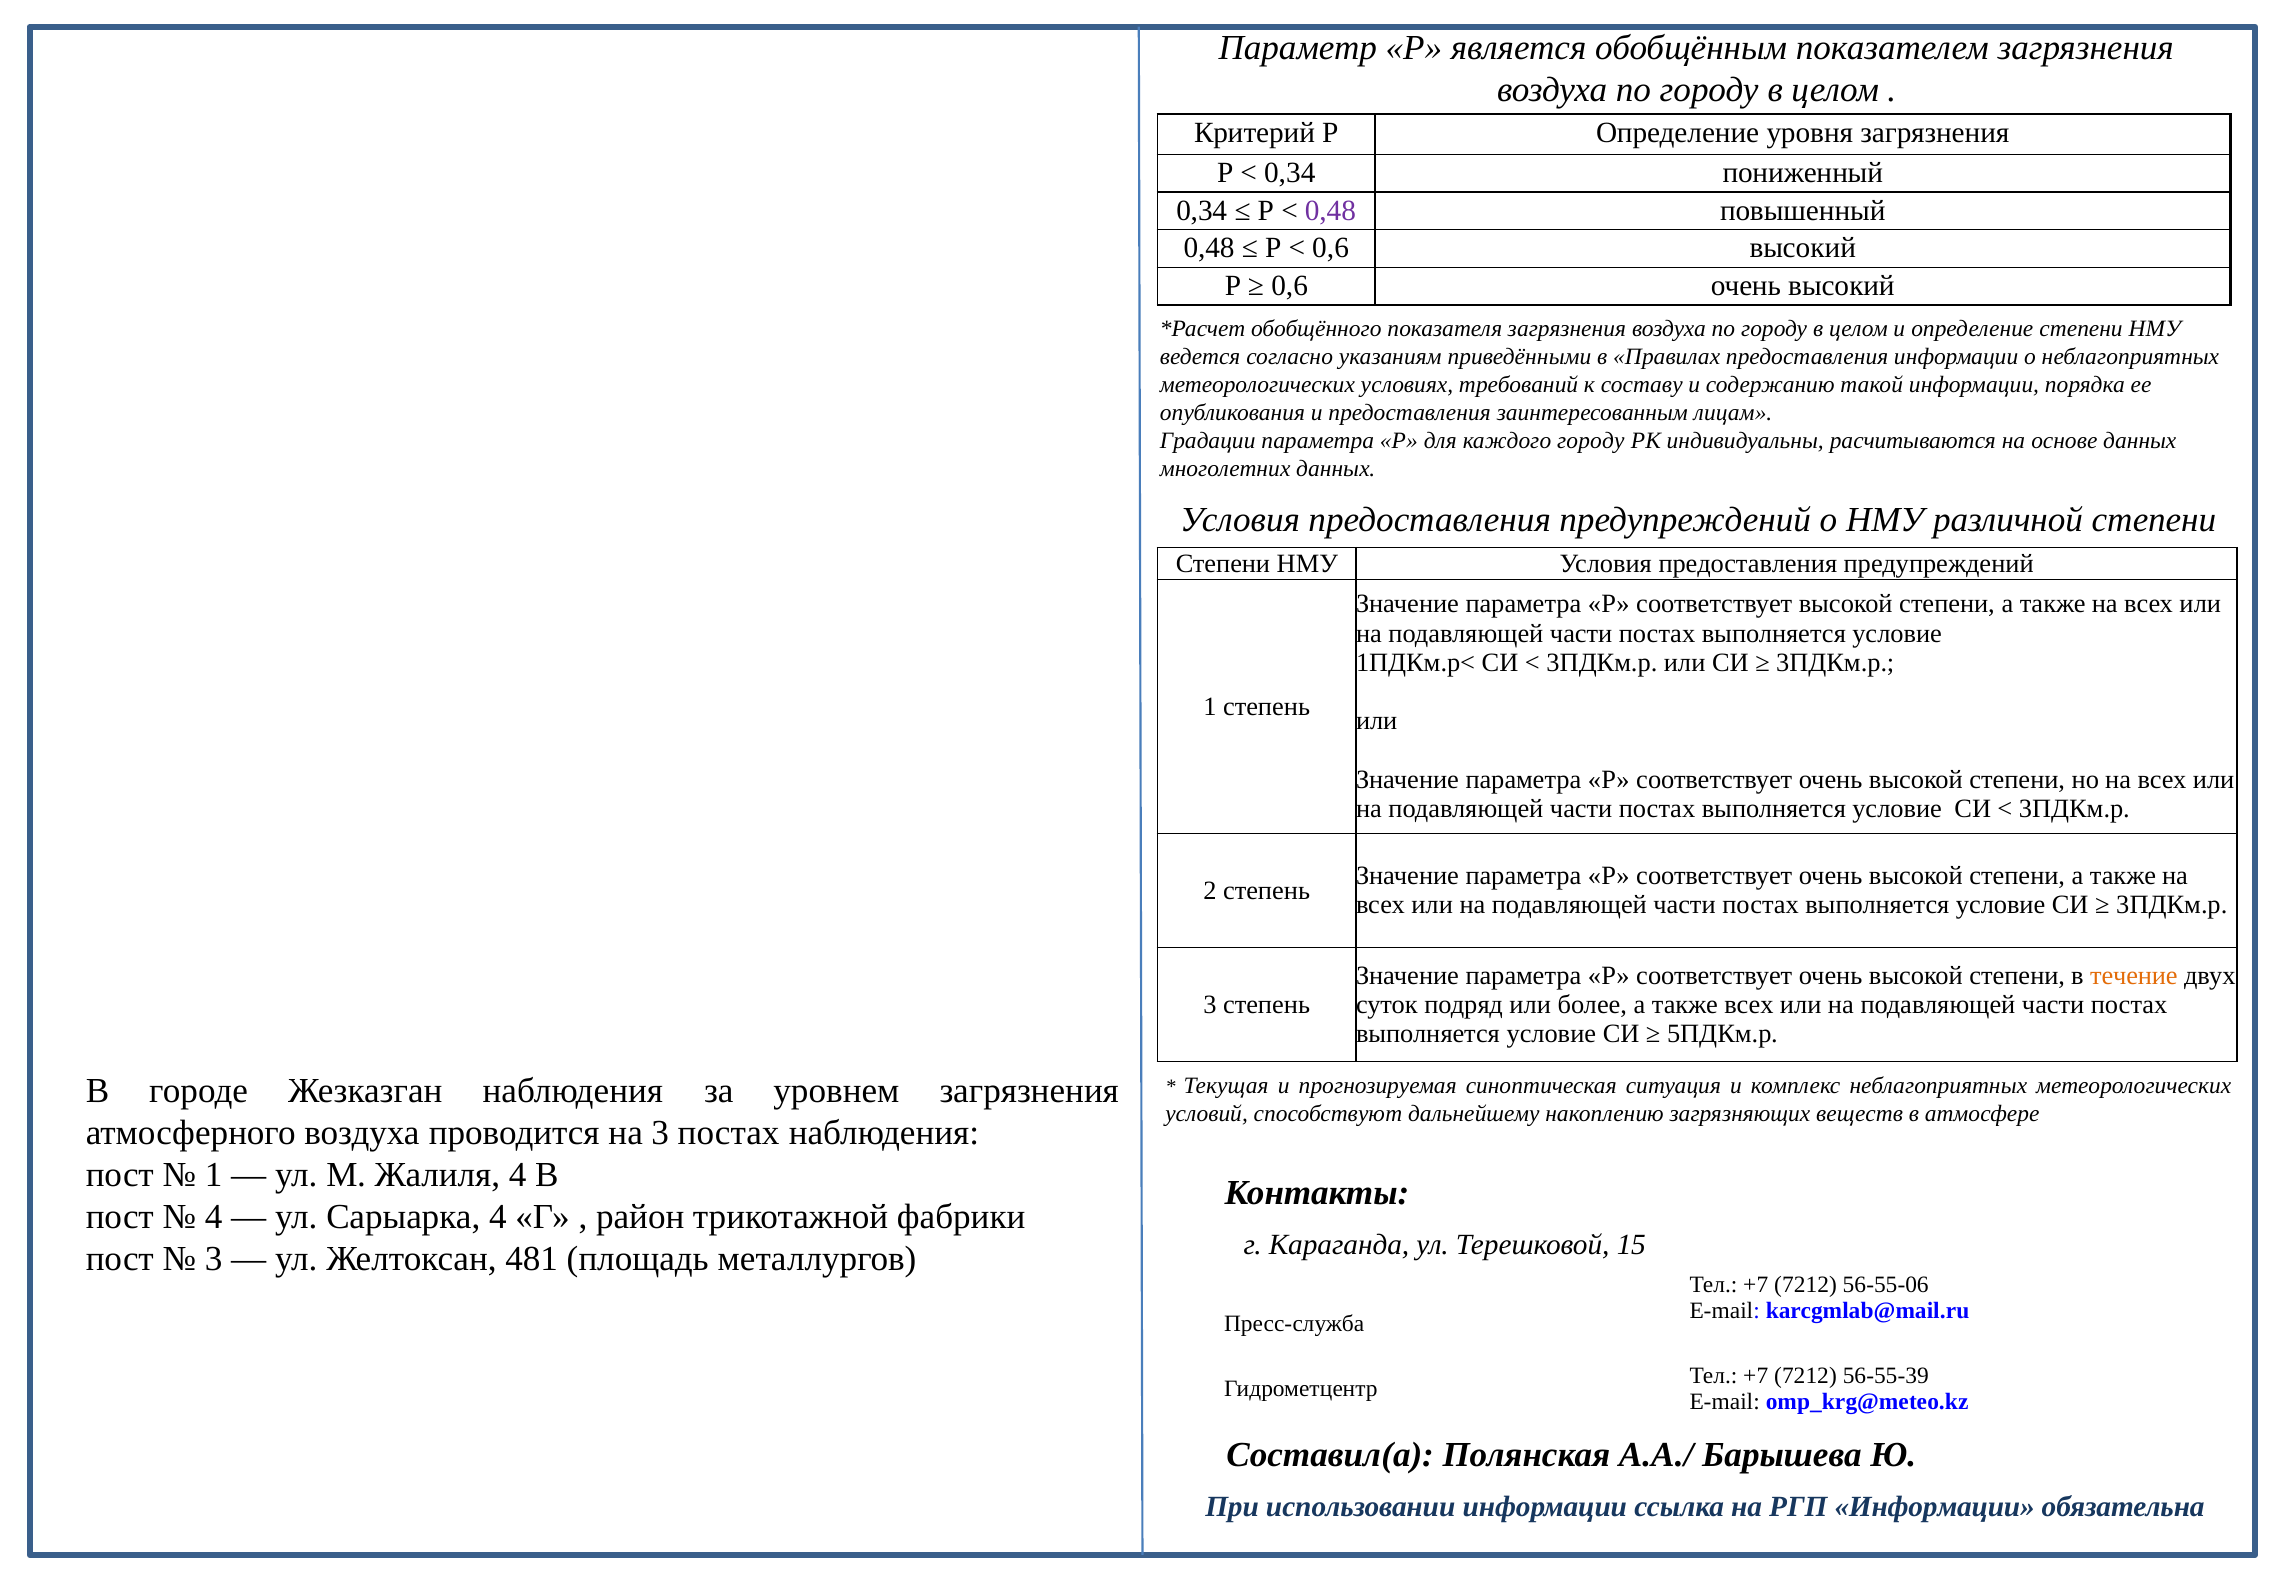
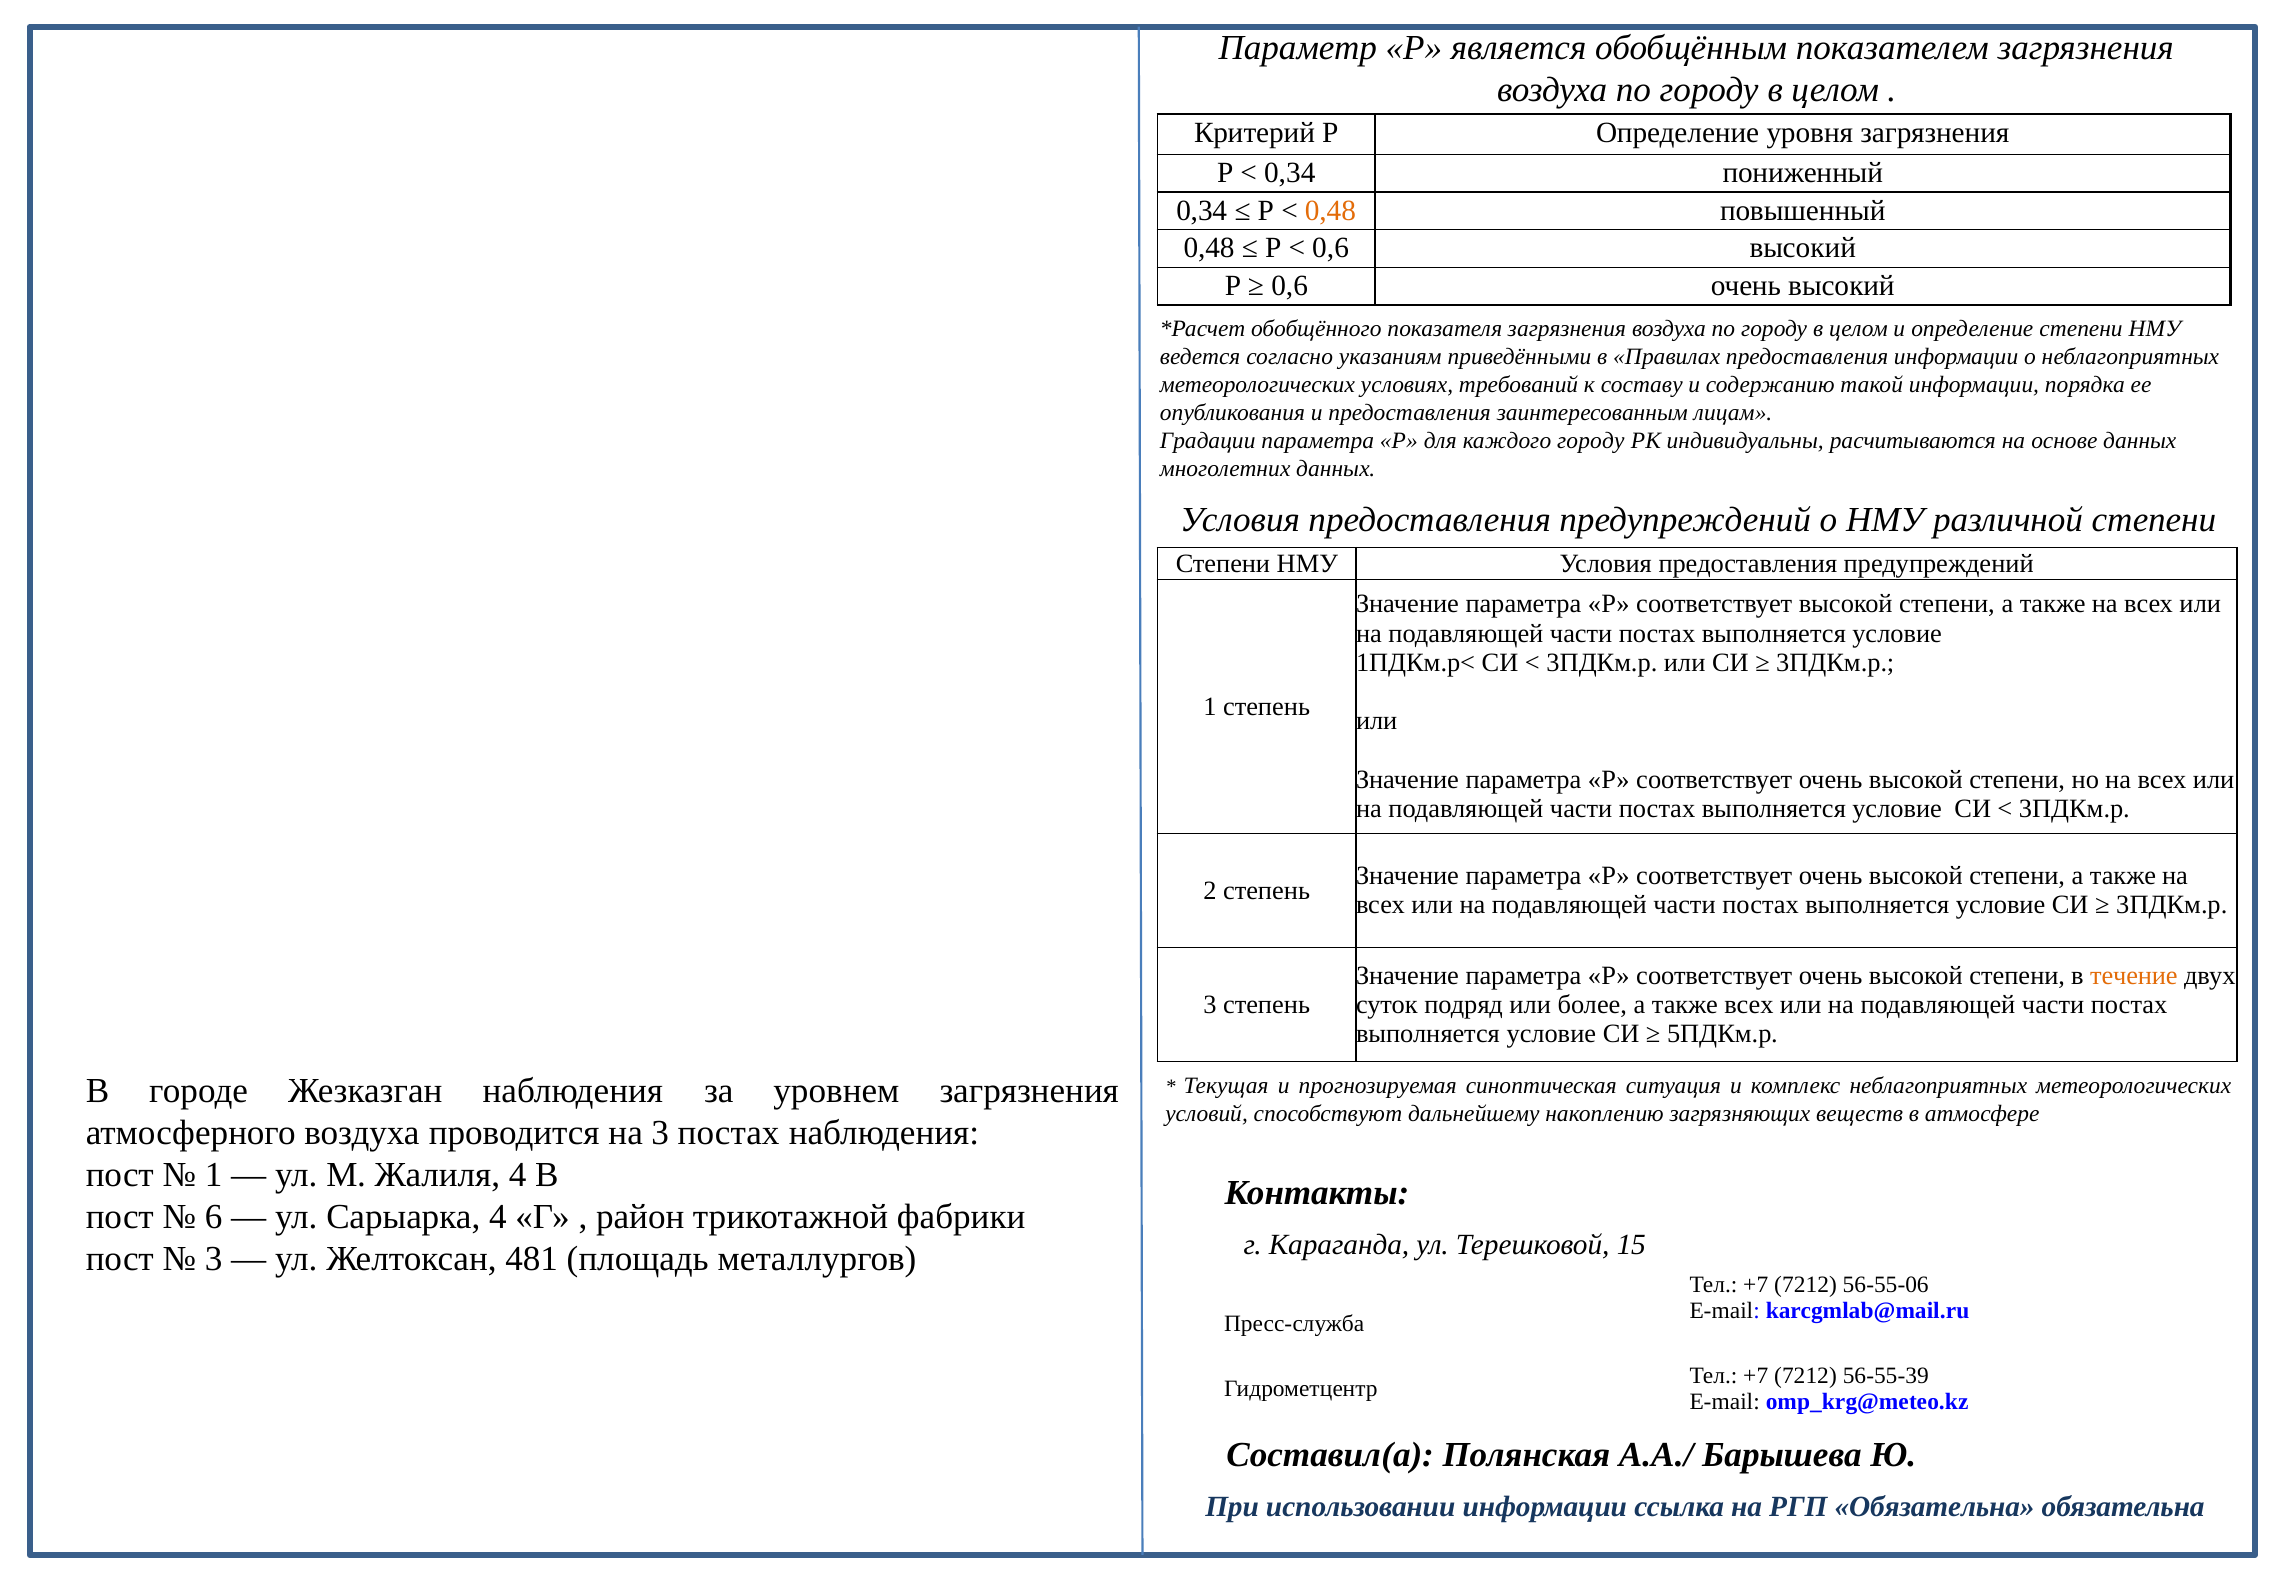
0,48 colour: purple -> orange (1330, 211)
4: 4 -> 6 (214, 1217)
РГП Информации: Информации -> Обязательна (1935, 1506)
